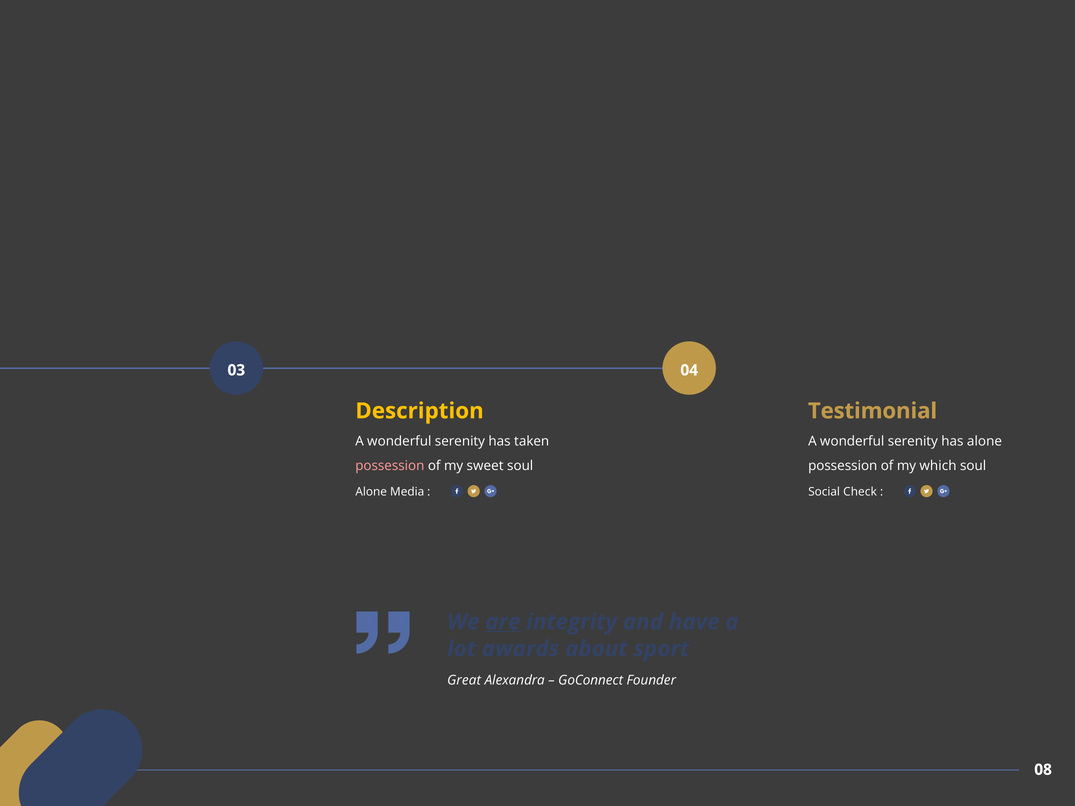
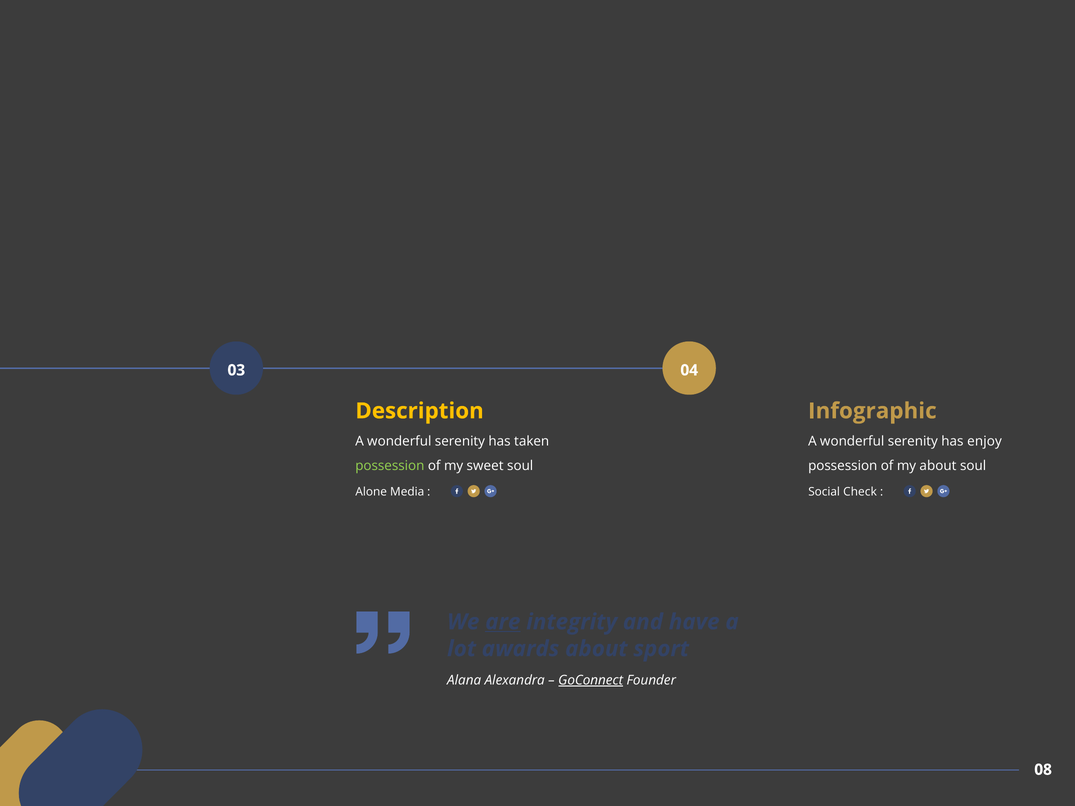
Testimonial: Testimonial -> Infographic (872, 411)
has alone: alone -> enjoy (984, 442)
possession colour: pink -> light green (390, 466)
my which: which -> about (938, 466)
Great: Great -> Alana (464, 681)
GoConnect underline: none -> present (591, 681)
